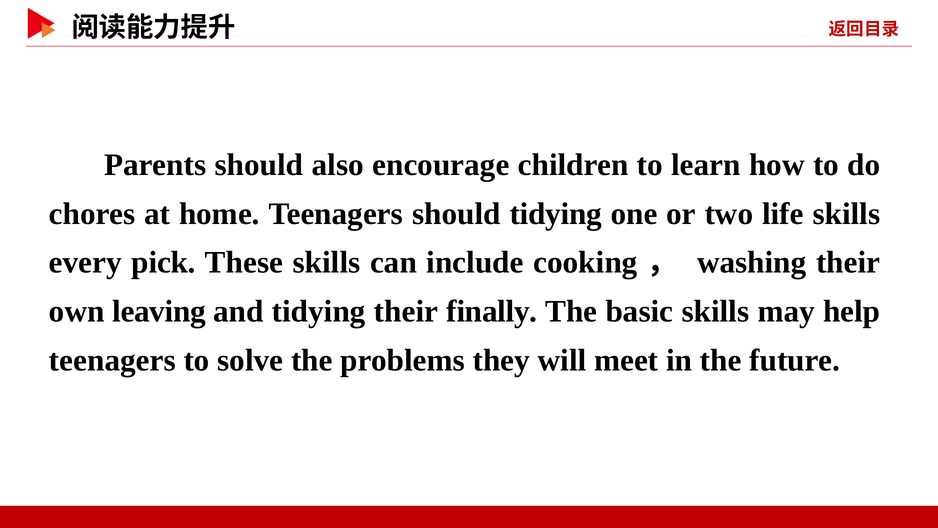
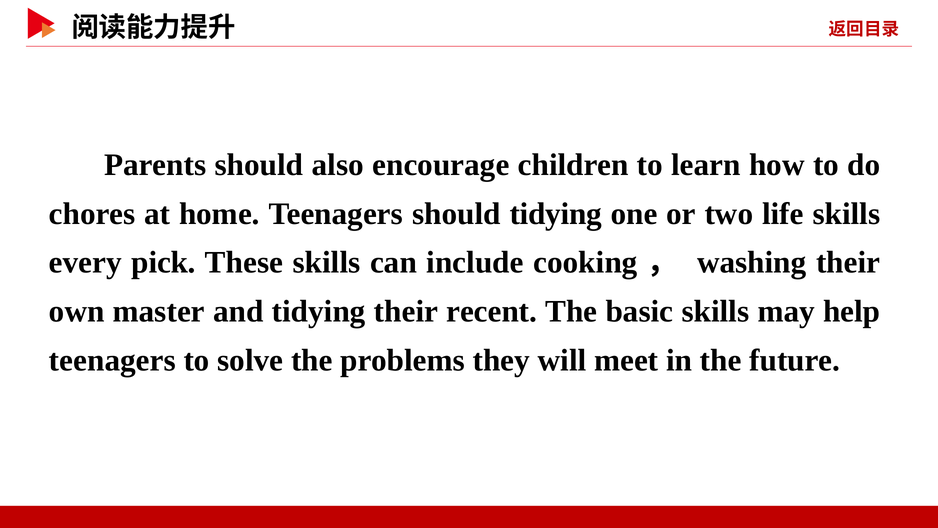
leaving: leaving -> master (159, 311)
finally: finally -> recent (492, 311)
